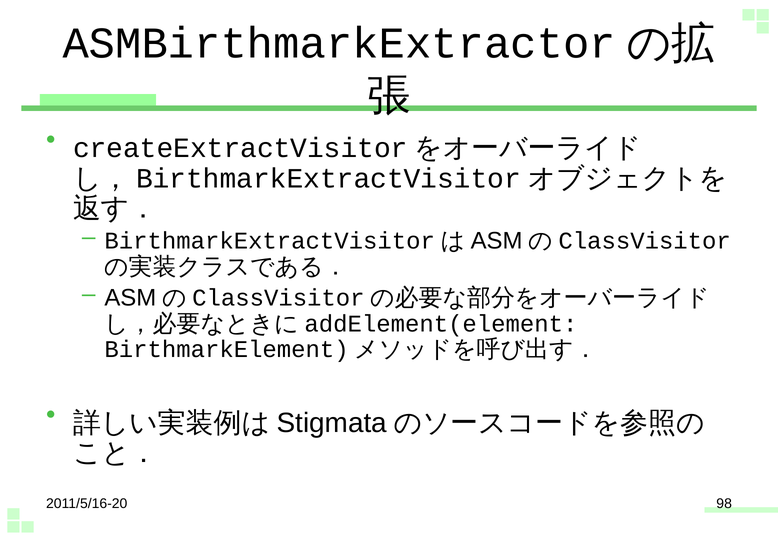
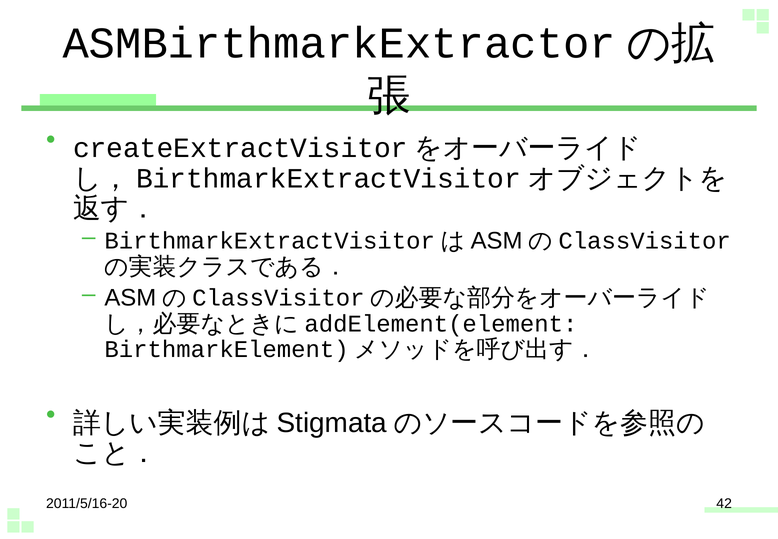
98: 98 -> 42 (724, 503)
